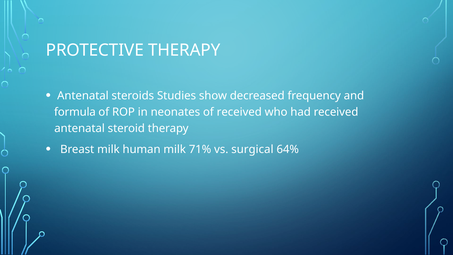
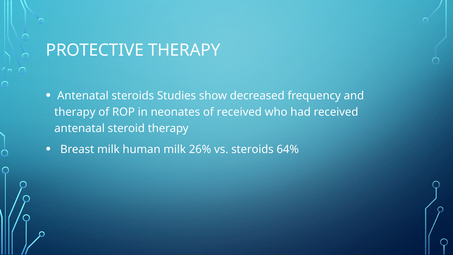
formula: formula -> therapy (75, 112)
71%: 71% -> 26% (200, 149)
vs surgical: surgical -> steroids (252, 149)
